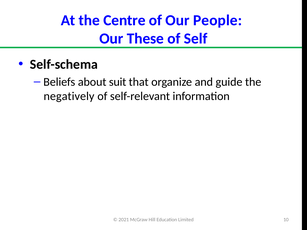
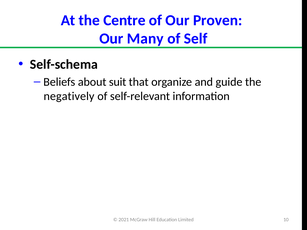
People: People -> Proven (218, 20)
These: These -> Many (145, 39)
